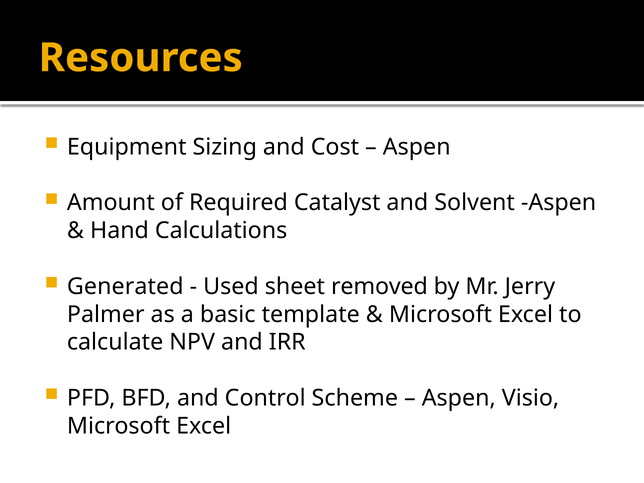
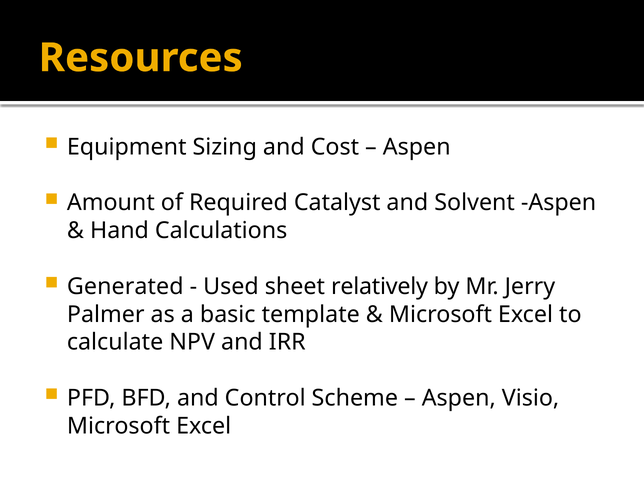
removed: removed -> relatively (379, 286)
